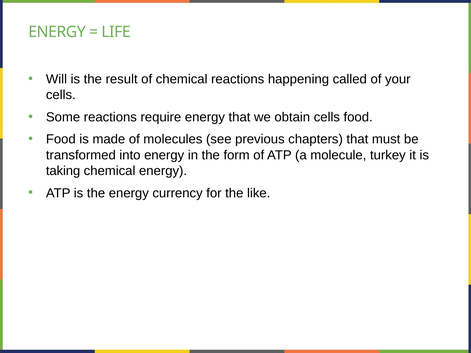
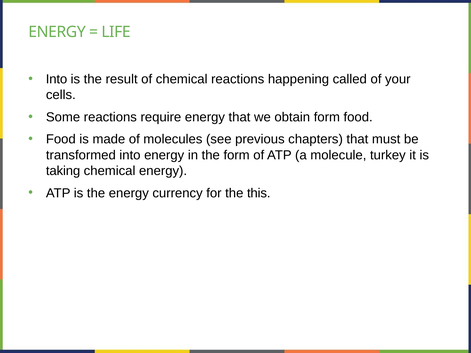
Will: Will -> Into (57, 79)
obtain cells: cells -> form (327, 117)
like: like -> this (259, 193)
